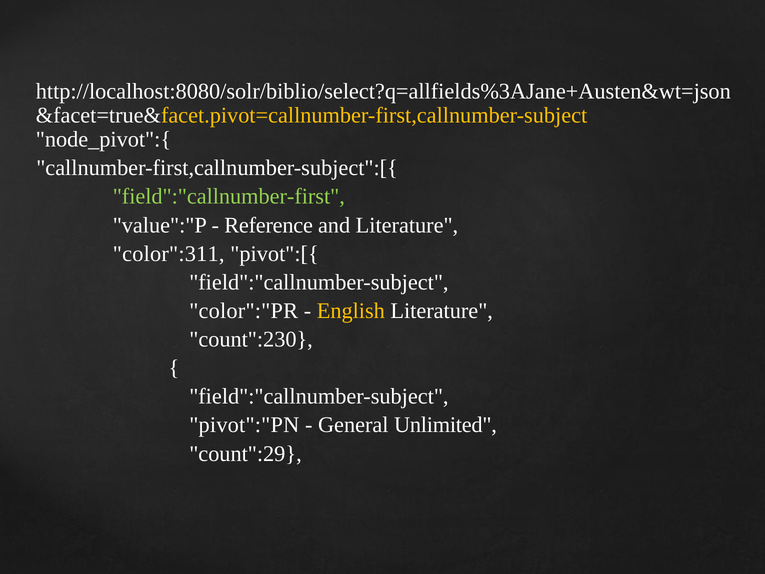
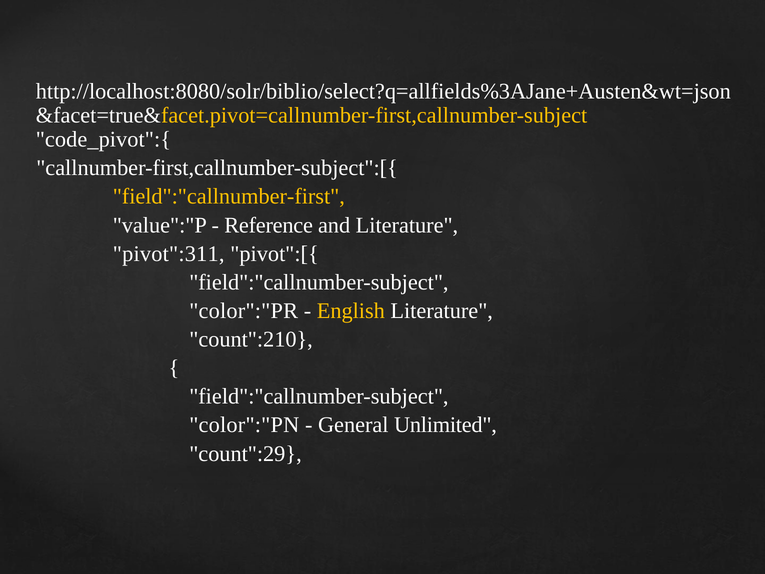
node_pivot":{: node_pivot":{ -> code_pivot":{ (103, 139)
field":"callnumber-first colour: light green -> yellow (229, 197)
color":311: color":311 -> pivot":311 (169, 254)
count":230: count":230 -> count":210 (251, 339)
pivot":"PN: pivot":"PN -> color":"PN (244, 425)
